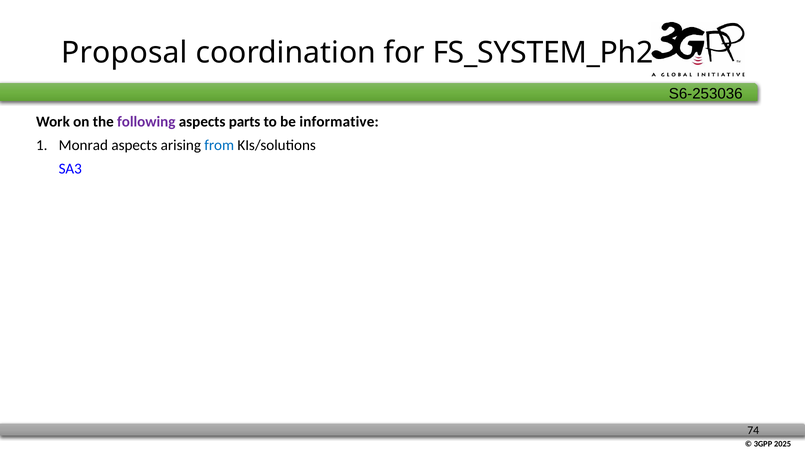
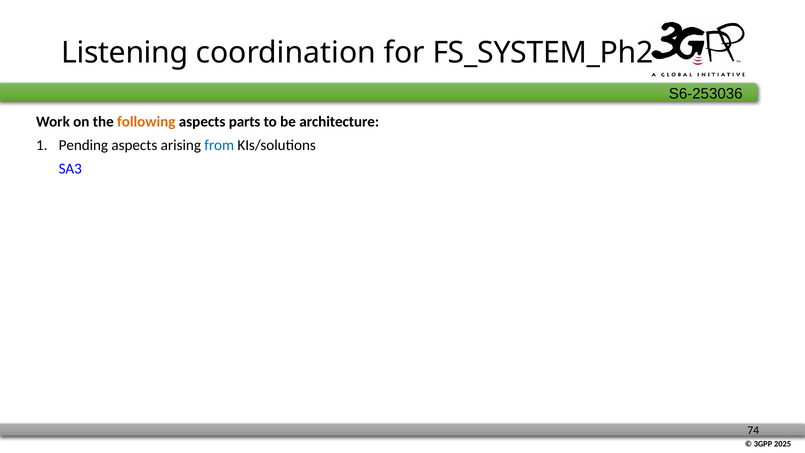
Proposal: Proposal -> Listening (125, 53)
following colour: purple -> orange (146, 122)
informative: informative -> architecture (339, 122)
Monrad: Monrad -> Pending (83, 145)
